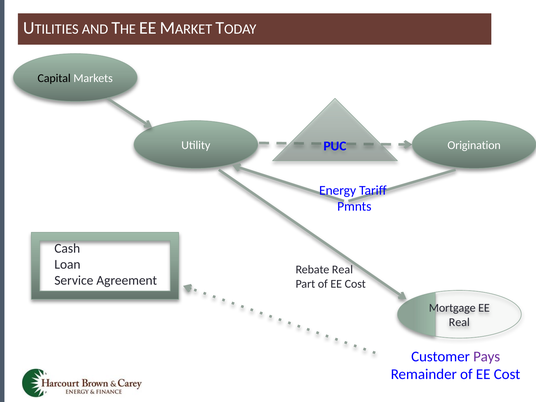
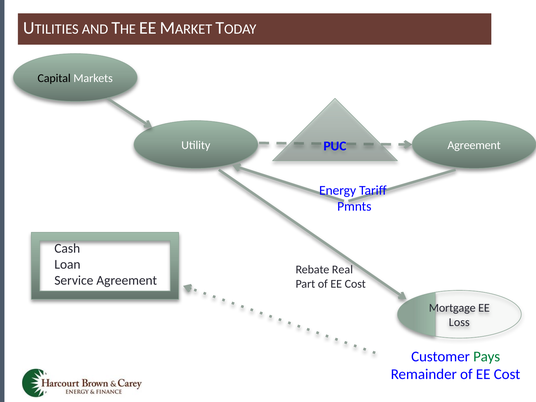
PUC Origination: Origination -> Agreement (474, 145)
Real: Real -> Loss (459, 322)
Pays colour: purple -> green (487, 357)
